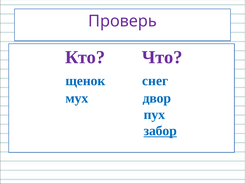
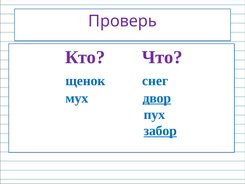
двор underline: none -> present (157, 98)
